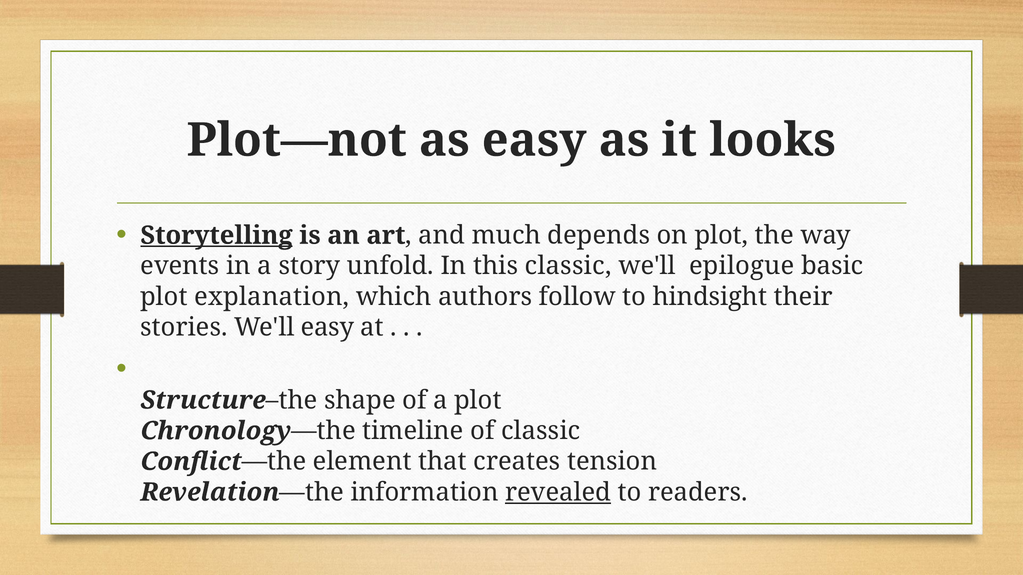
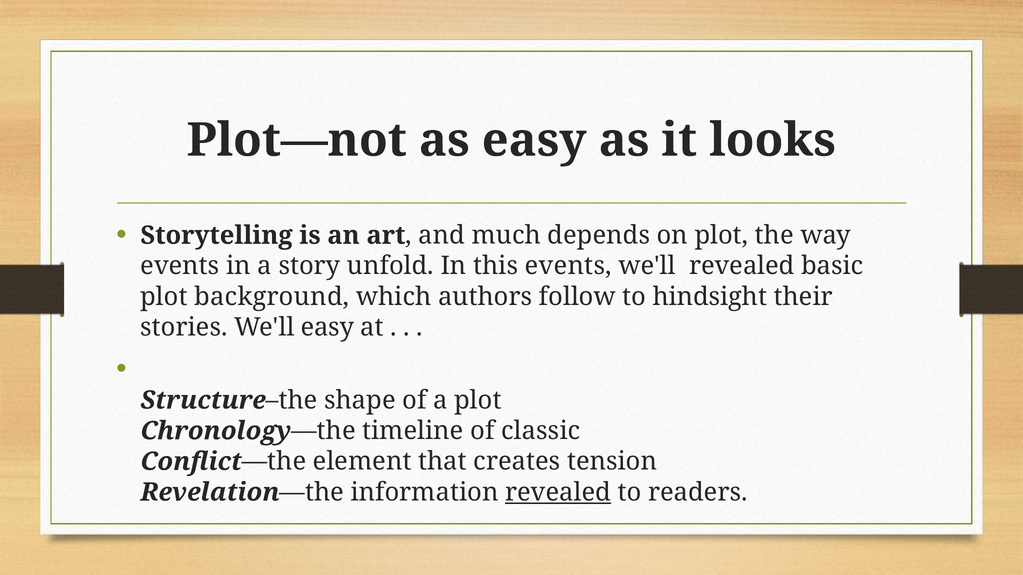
Storytelling underline: present -> none (217, 236)
this classic: classic -> events (568, 266)
we'll epilogue: epilogue -> revealed (742, 266)
explanation: explanation -> background (272, 297)
